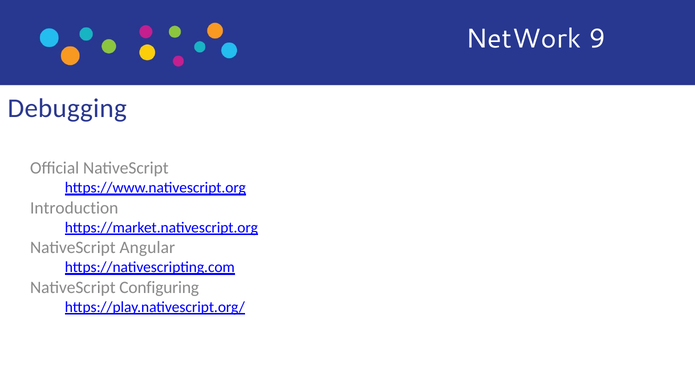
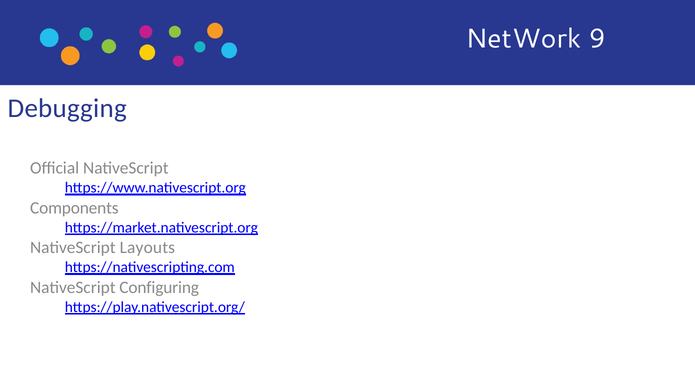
Introduction: Introduction -> Components (74, 208)
Angular: Angular -> Layouts (147, 248)
